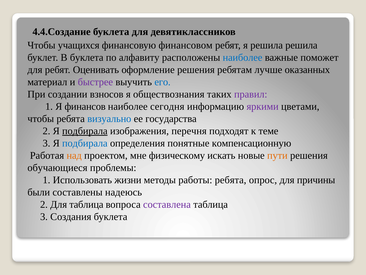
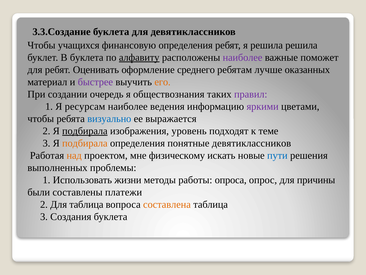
4.4.Создание: 4.4.Создание -> 3.3.Создание (62, 32)
финансовую финансовом: финансовом -> определения (186, 45)
алфавиту underline: none -> present (139, 57)
наиболее colour: blue -> purple (243, 57)
оформление решения: решения -> среднего (196, 70)
его colour: blue -> orange (163, 82)
взносов: взносов -> очередь (107, 94)
финансов: финансов -> ресурсам (85, 106)
сегодня: сегодня -> ведения (167, 106)
государства: государства -> выражается (171, 119)
перечня: перечня -> уровень (189, 131)
подбирала colour: blue -> orange (85, 143)
понятные компенсационную: компенсационную -> девятиклассников (252, 143)
пути colour: orange -> blue (277, 155)
обучающиеся: обучающиеся -> выполненных (57, 167)
работы ребята: ребята -> опроса (231, 180)
надеюсь: надеюсь -> платежи (124, 192)
составлена colour: purple -> orange (167, 204)
